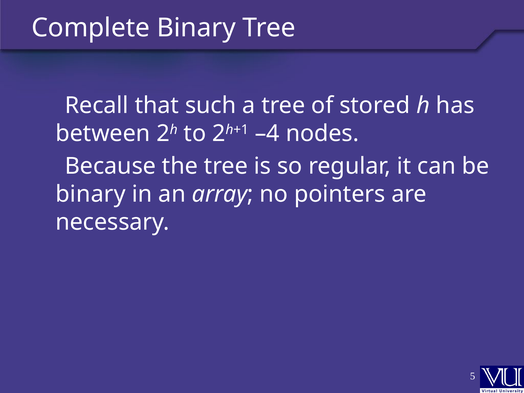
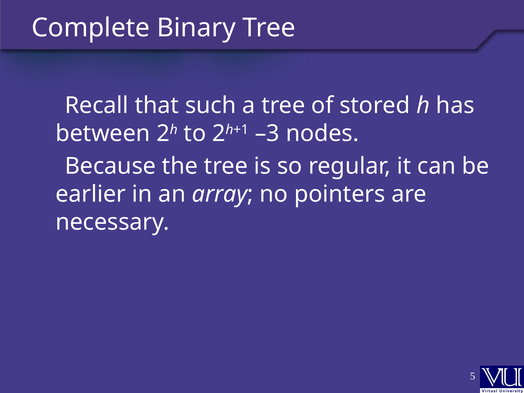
–4: –4 -> –3 (267, 134)
binary: binary -> earlier (91, 194)
